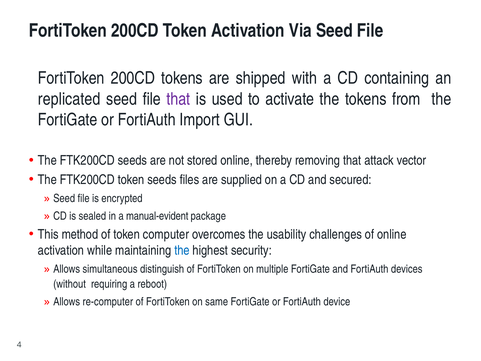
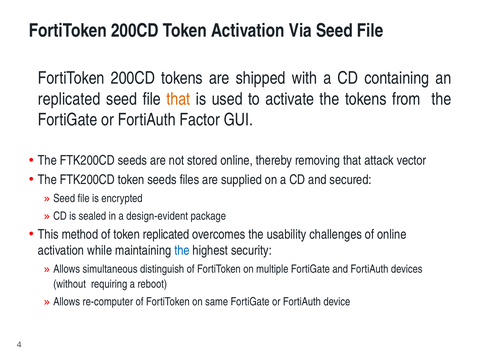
that colour: purple -> orange (178, 99)
Import: Import -> Factor (200, 120)
manual-evident: manual-evident -> design-evident (157, 216)
token computer: computer -> replicated (166, 234)
